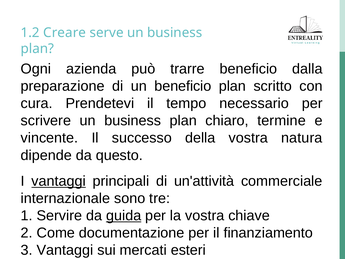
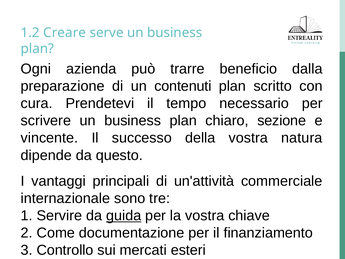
un beneficio: beneficio -> contenuti (183, 86)
termine: termine -> sezione (282, 121)
vantaggi underline: present -> none (59, 181)
3 Vantaggi: Vantaggi -> Controllo (65, 250)
